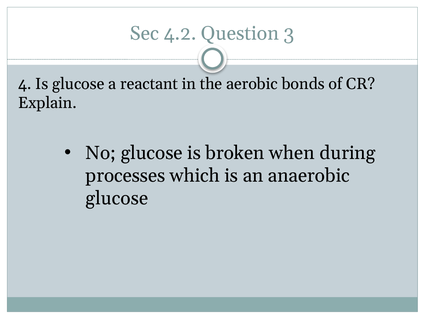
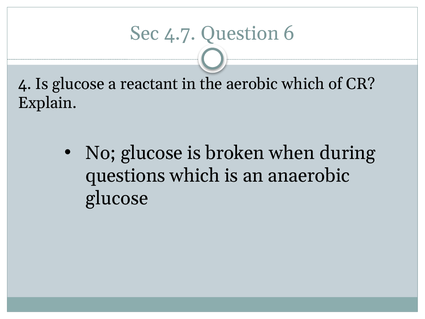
4.2: 4.2 -> 4.7 (180, 33)
3: 3 -> 6 (289, 33)
aerobic bonds: bonds -> which (303, 84)
processes: processes -> questions (125, 176)
